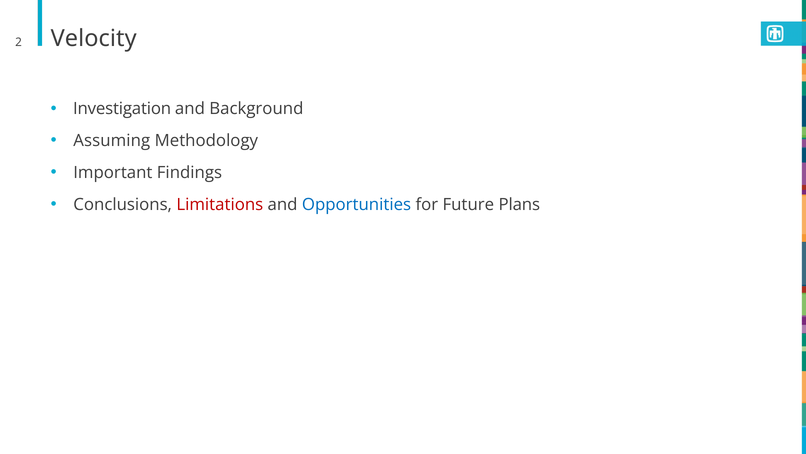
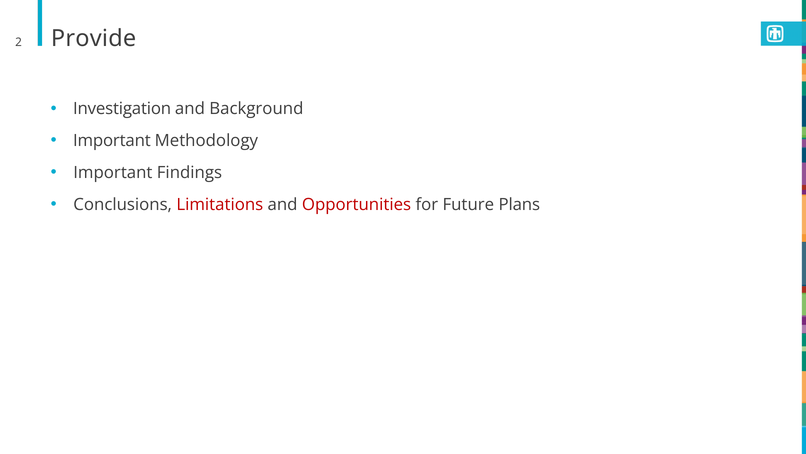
Velocity: Velocity -> Provide (94, 38)
Assuming: Assuming -> Important (112, 141)
Opportunities colour: blue -> red (357, 205)
